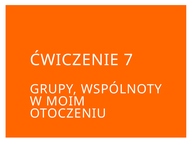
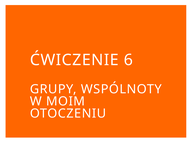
7: 7 -> 6 (128, 60)
